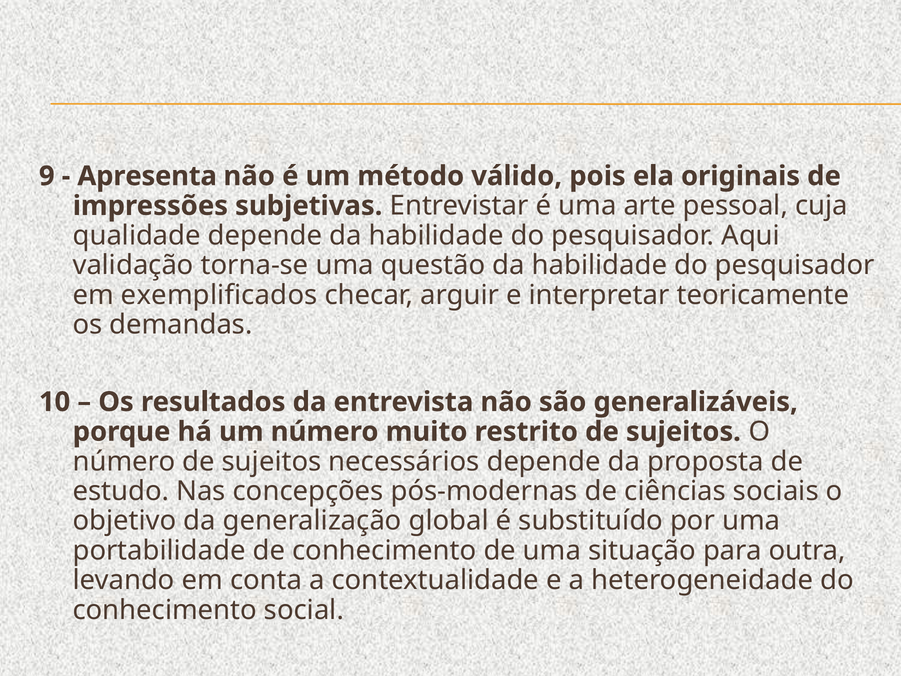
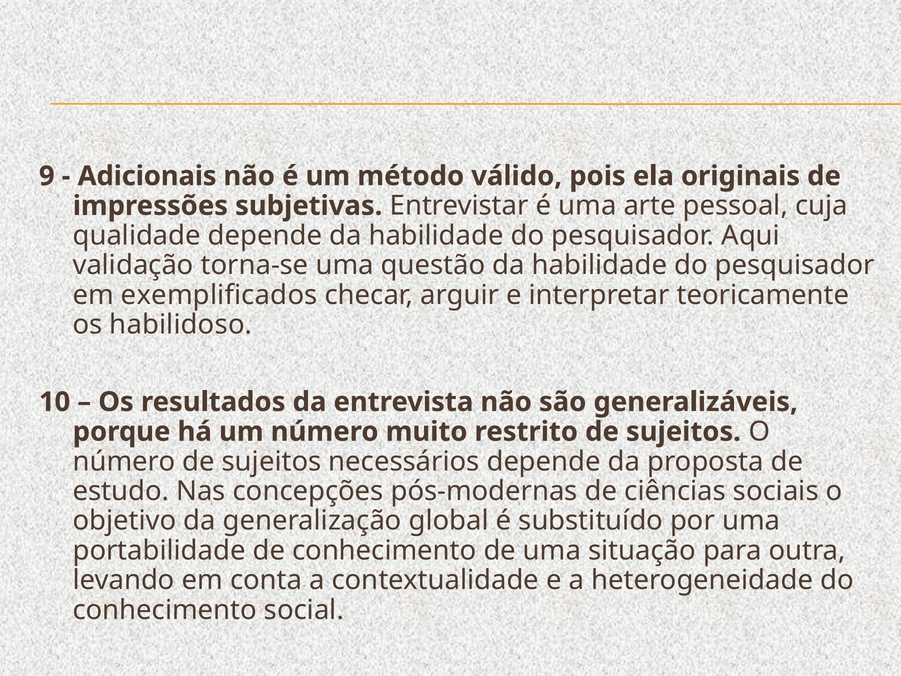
Apresenta: Apresenta -> Adicionais (147, 176)
demandas: demandas -> habilidoso (181, 325)
